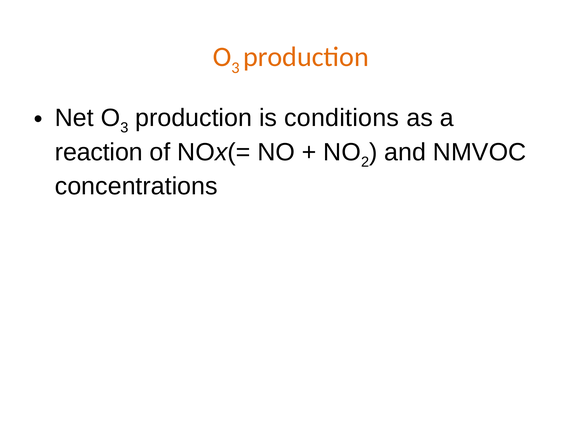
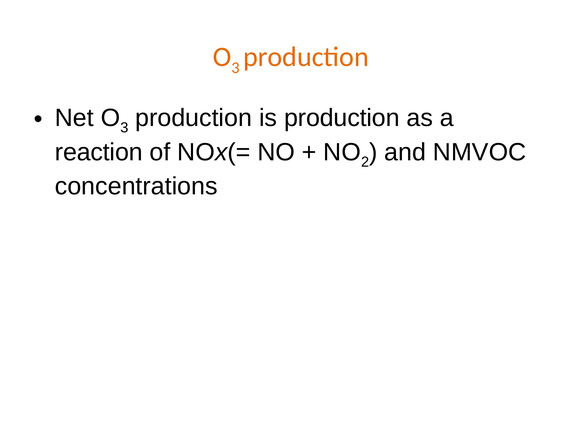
is conditions: conditions -> production (342, 118)
